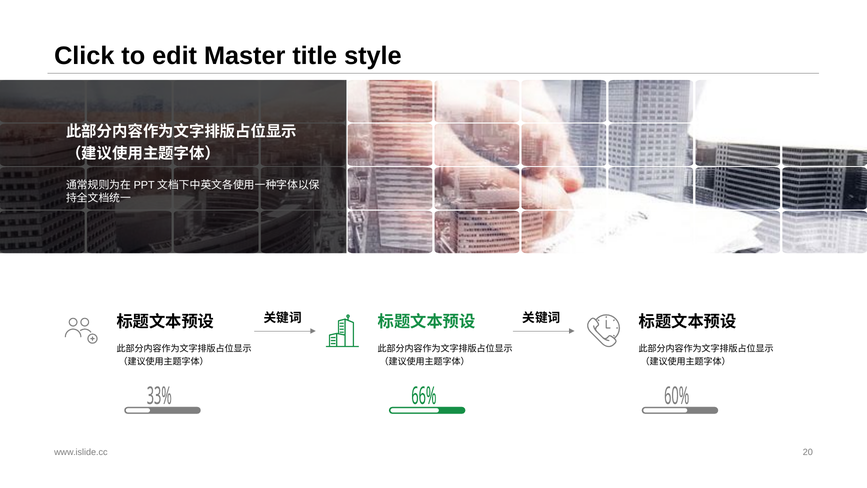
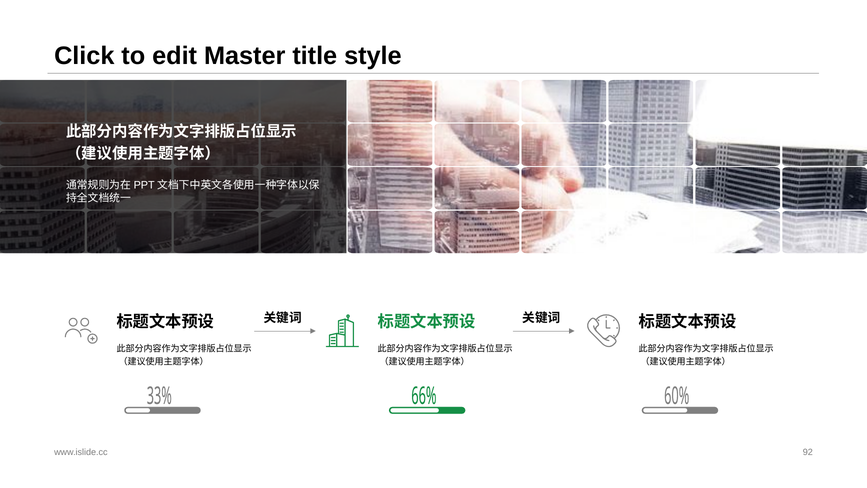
20: 20 -> 92 (808, 452)
